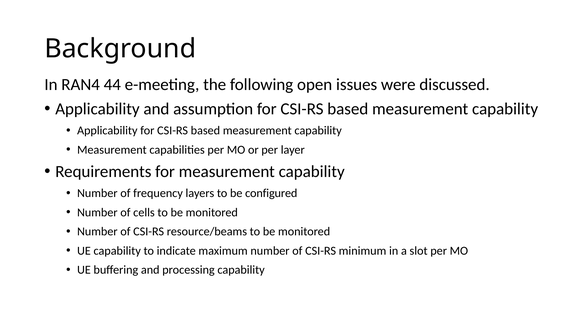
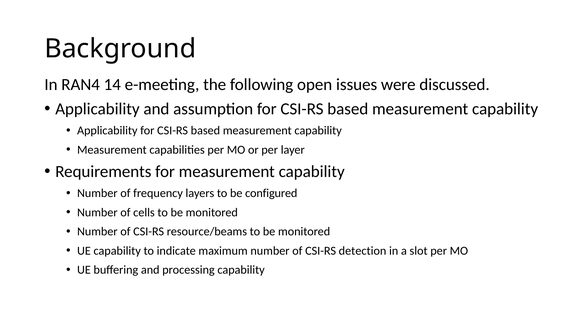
44: 44 -> 14 (112, 85)
minimum: minimum -> detection (363, 251)
